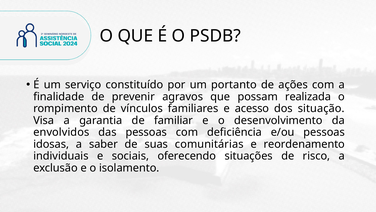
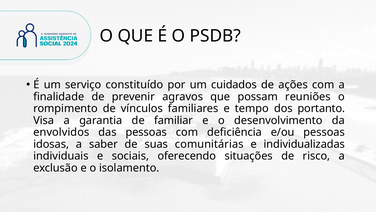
portanto: portanto -> cuidados (234, 85)
realizada: realizada -> reuniões (308, 96)
acesso: acesso -> tempo (252, 108)
situação: situação -> portanto (321, 108)
reordenamento: reordenamento -> individualizadas (304, 144)
